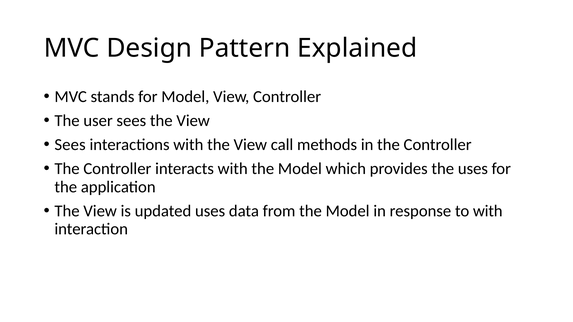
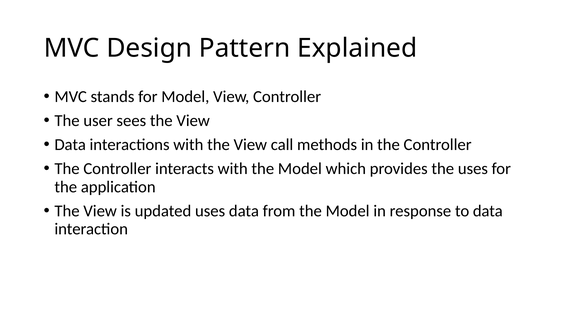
Sees: Sees -> Data (70, 145)
to with: with -> data (488, 211)
